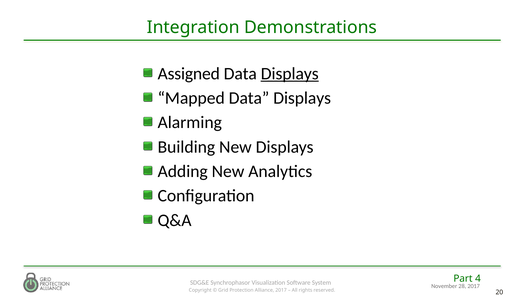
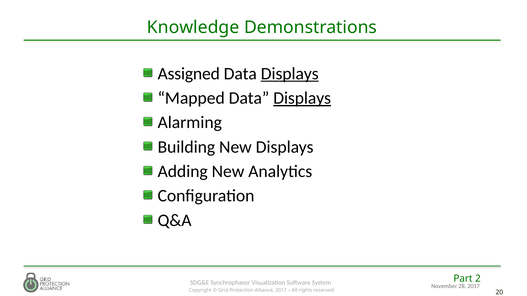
Integration: Integration -> Knowledge (193, 27)
Displays underline: none -> present (302, 98)
4: 4 -> 2 (478, 279)
